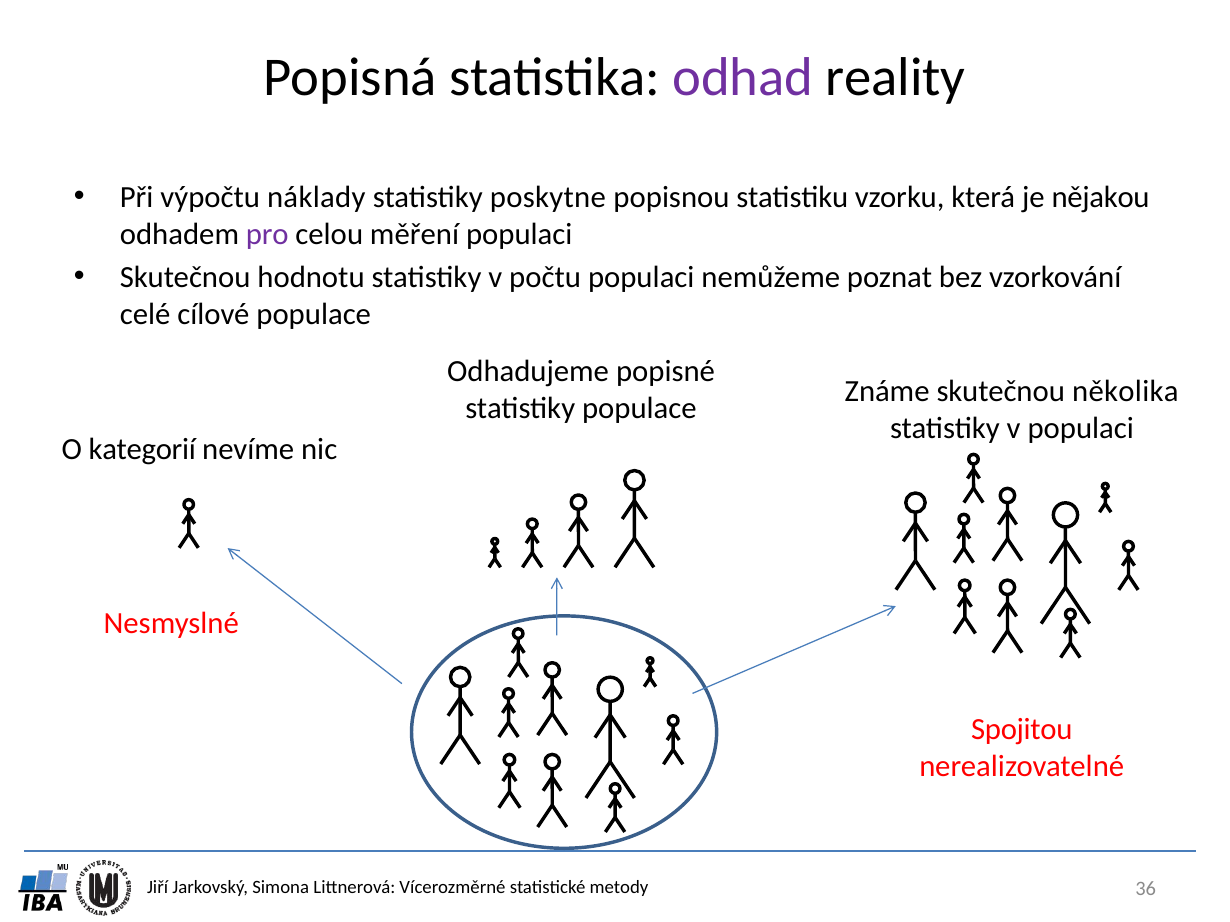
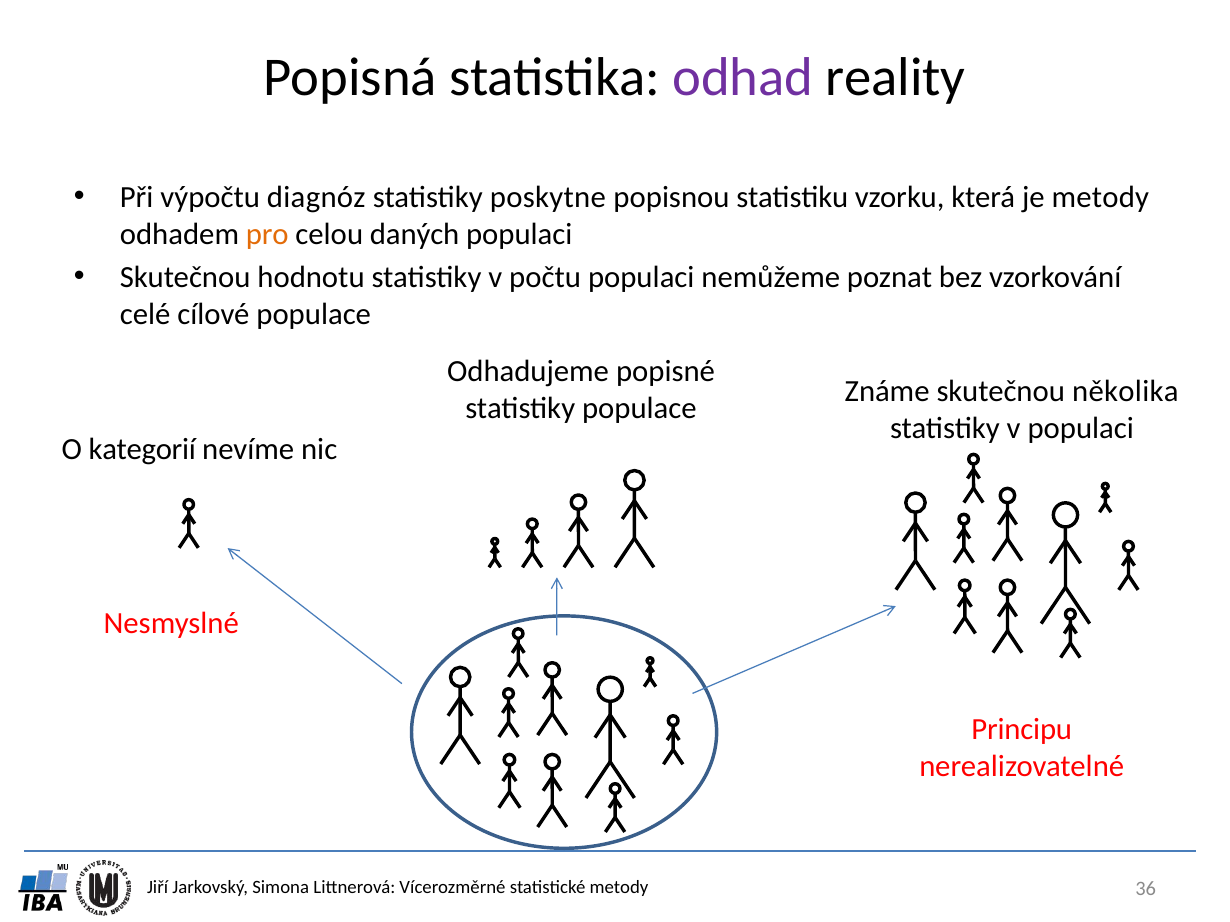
náklady: náklady -> diagnóz (316, 197)
je nějakou: nějakou -> metody (1100, 197)
pro colour: purple -> orange (267, 234)
měření: měření -> daných (415, 234)
Spojitou: Spojitou -> Principu (1022, 730)
